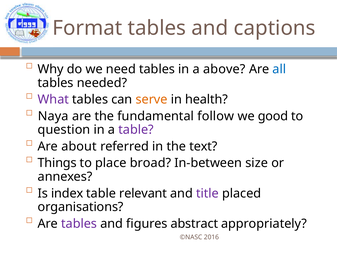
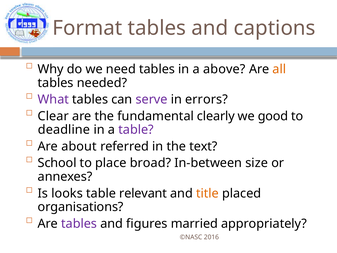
all colour: blue -> orange (279, 69)
serve colour: orange -> purple (152, 99)
health: health -> errors (206, 99)
Naya: Naya -> Clear (53, 116)
follow: follow -> clearly (216, 116)
question: question -> deadline (64, 130)
Things: Things -> School (57, 163)
index: index -> looks (67, 193)
title colour: purple -> orange (207, 193)
abstract: abstract -> married (194, 223)
